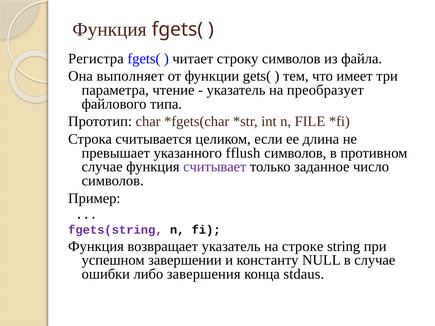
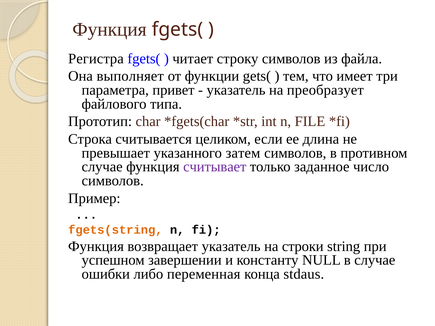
чтение: чтение -> привет (174, 90)
fflush: fflush -> затем (243, 153)
fgets(string colour: purple -> orange (115, 230)
строке: строке -> строки (303, 246)
завершения: завершения -> переменная (204, 274)
